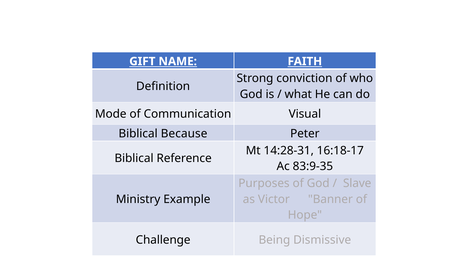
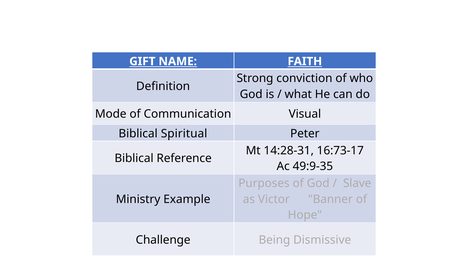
Because: Because -> Spiritual (184, 134)
16:18-17: 16:18-17 -> 16:73-17 (340, 151)
83:9-35: 83:9-35 -> 49:9-35 (313, 167)
